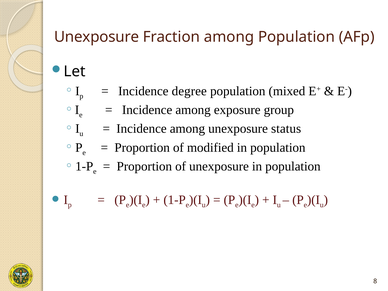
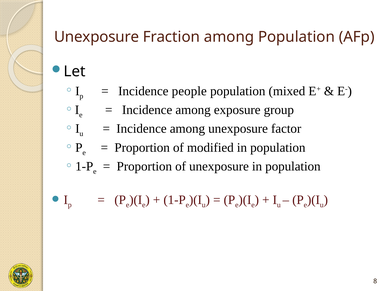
degree: degree -> people (189, 91)
status: status -> factor (286, 129)
